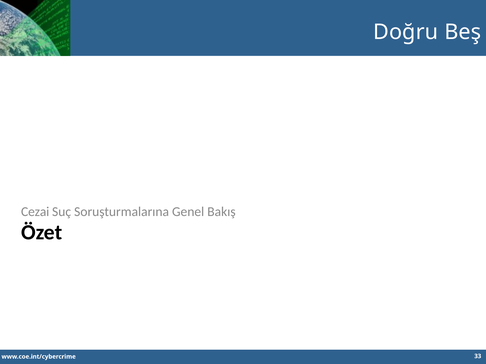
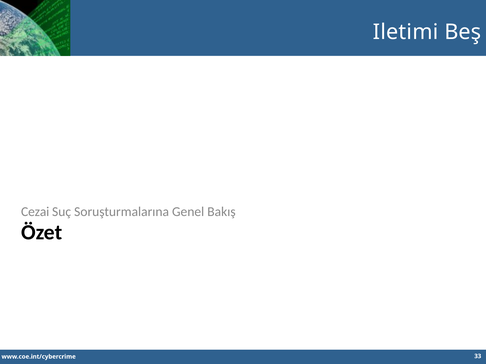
Doğru: Doğru -> Iletimi (406, 32)
